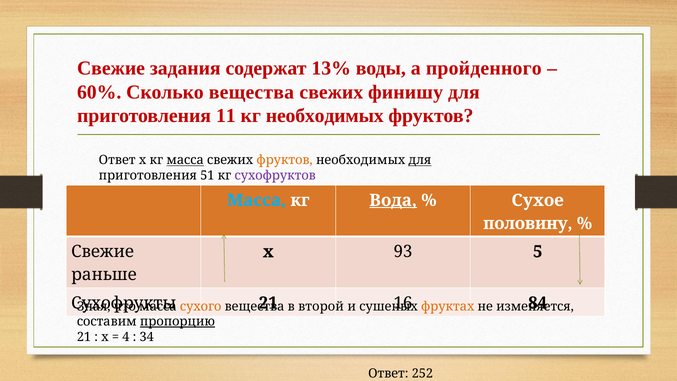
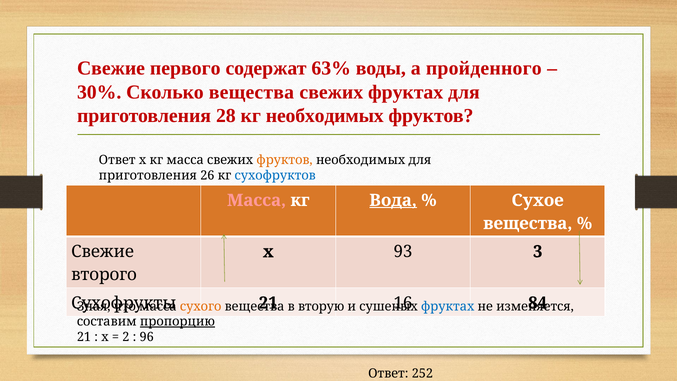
задания: задания -> первого (185, 68)
13%: 13% -> 63% (331, 68)
60%: 60% -> 30% (99, 92)
свежих финишу: финишу -> фруктах (406, 92)
11: 11 -> 28 (226, 116)
масса underline: present -> none (185, 160)
для underline: present -> none (420, 160)
51: 51 -> 26 (207, 175)
сухофруктов colour: purple -> blue (275, 175)
Масса colour: light blue -> pink (257, 200)
половину: половину -> вещества (528, 223)
5: 5 -> 3 (538, 252)
раньше: раньше -> второго (104, 275)
второй: второй -> вторую (321, 306)
фруктах colour: orange -> blue (448, 306)
4: 4 -> 2 (126, 337)
34: 34 -> 96 (147, 337)
